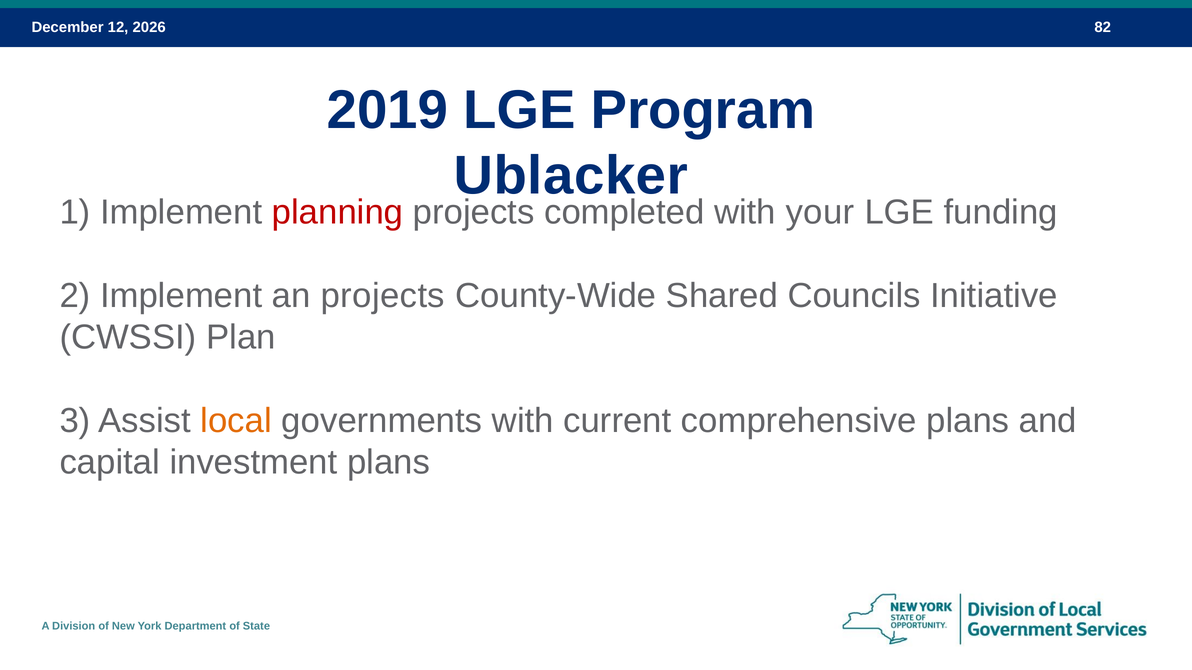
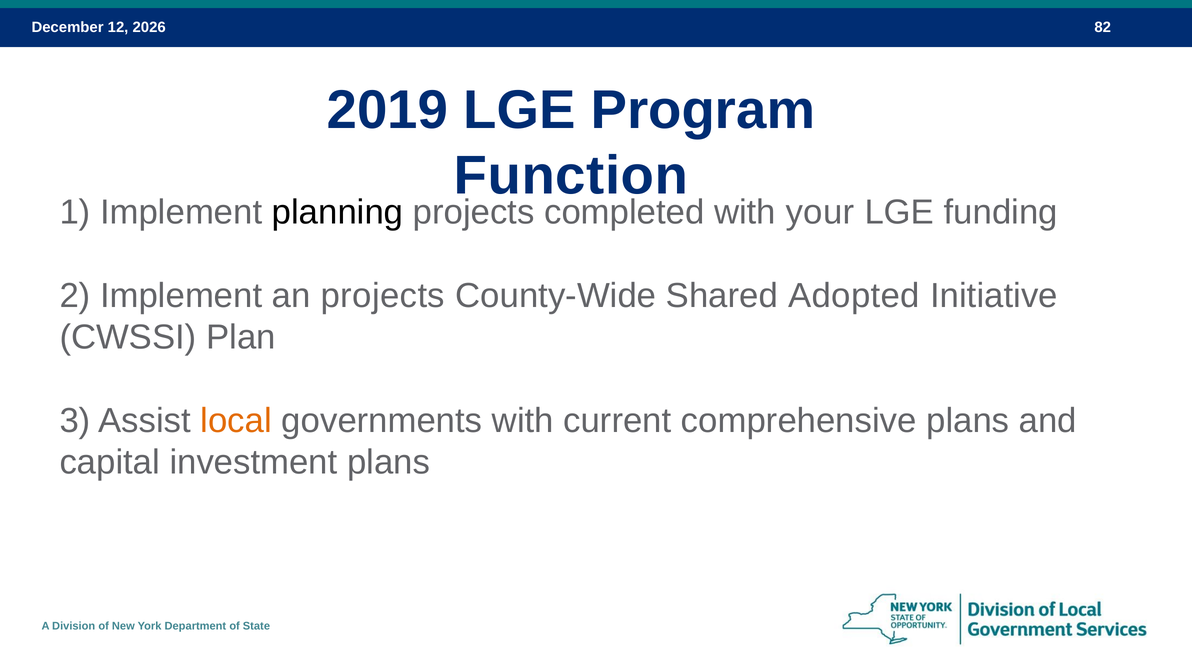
Ublacker: Ublacker -> Function (571, 176)
planning colour: red -> black (338, 212)
Councils: Councils -> Adopted (854, 296)
